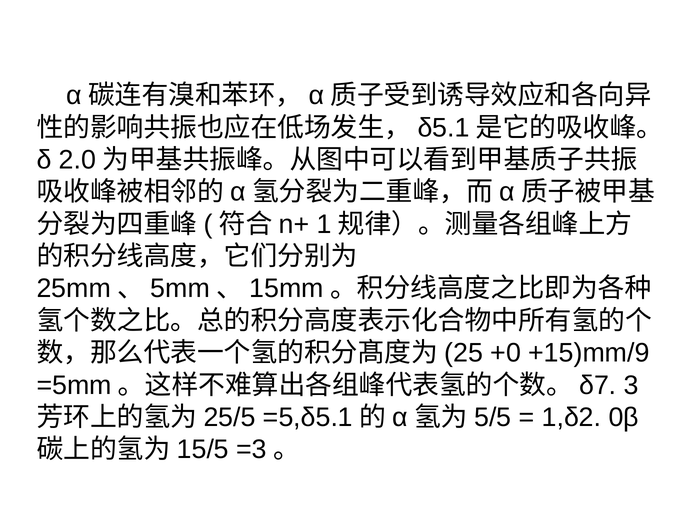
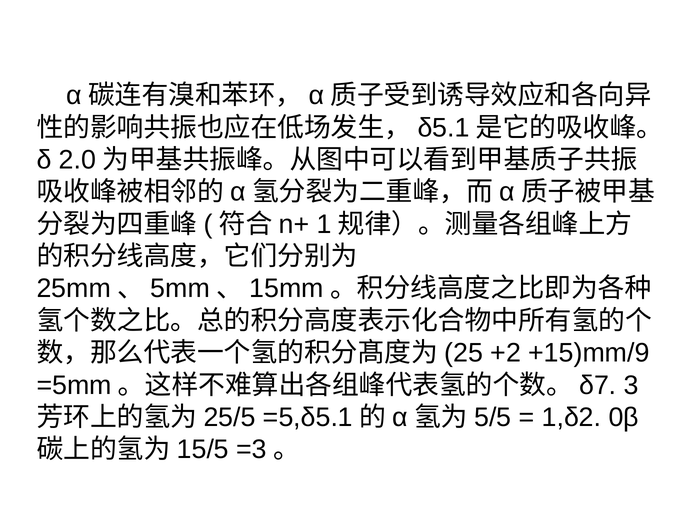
+0: +0 -> +2 (506, 353)
